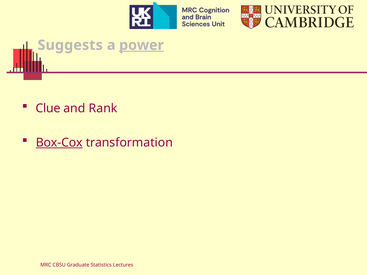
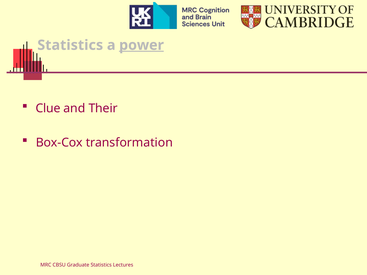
Suggests: Suggests -> Statistics (70, 45)
Rank: Rank -> Their (103, 109)
Box-Cox underline: present -> none (59, 143)
